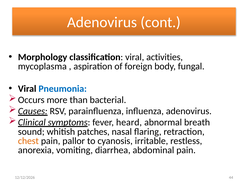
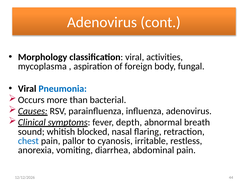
heard: heard -> depth (129, 122)
patches: patches -> blocked (93, 132)
chest colour: orange -> blue (28, 141)
